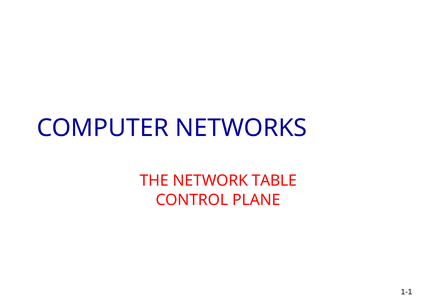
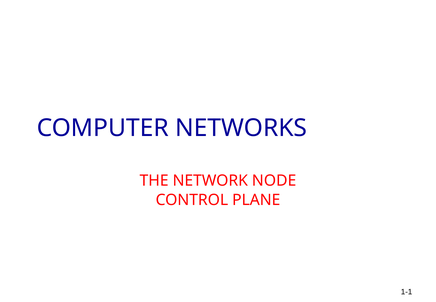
TABLE: TABLE -> NODE (274, 181)
